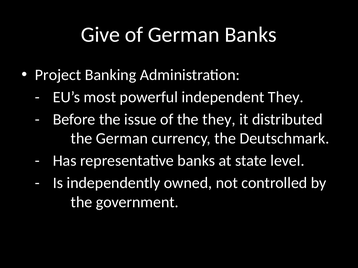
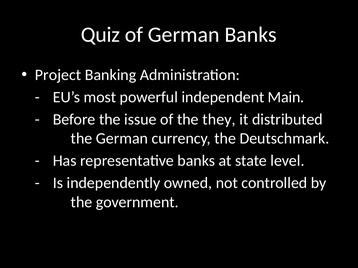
Give: Give -> Quiz (101, 35)
independent They: They -> Main (286, 97)
